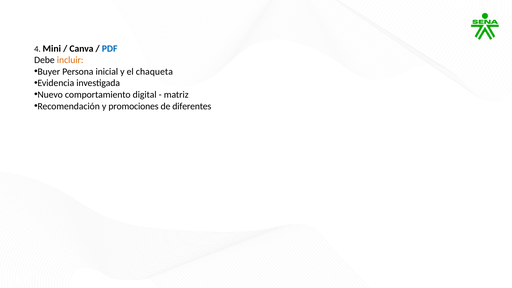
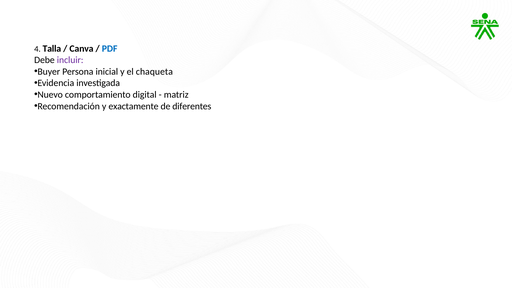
Mini: Mini -> Talla (52, 49)
incluir colour: orange -> purple (70, 60)
promociones: promociones -> exactamente (134, 106)
